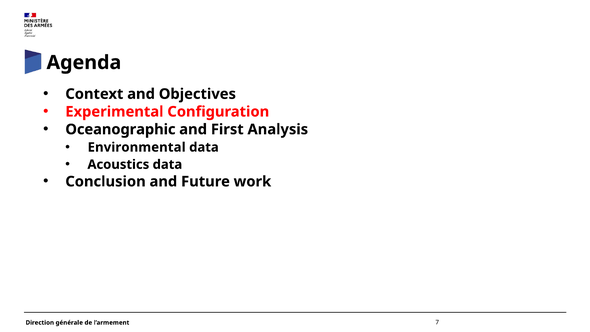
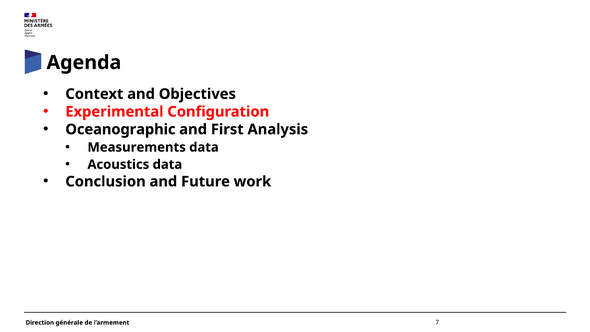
Environmental: Environmental -> Measurements (137, 147)
